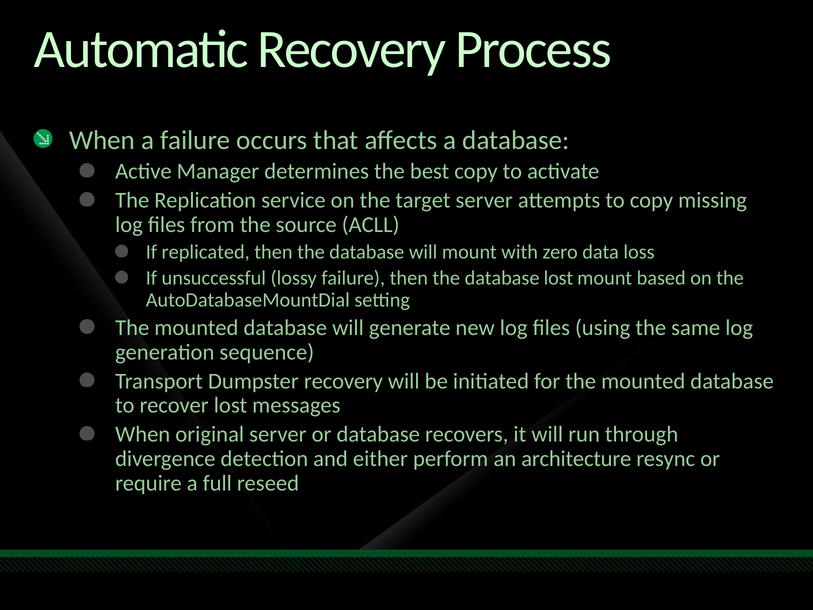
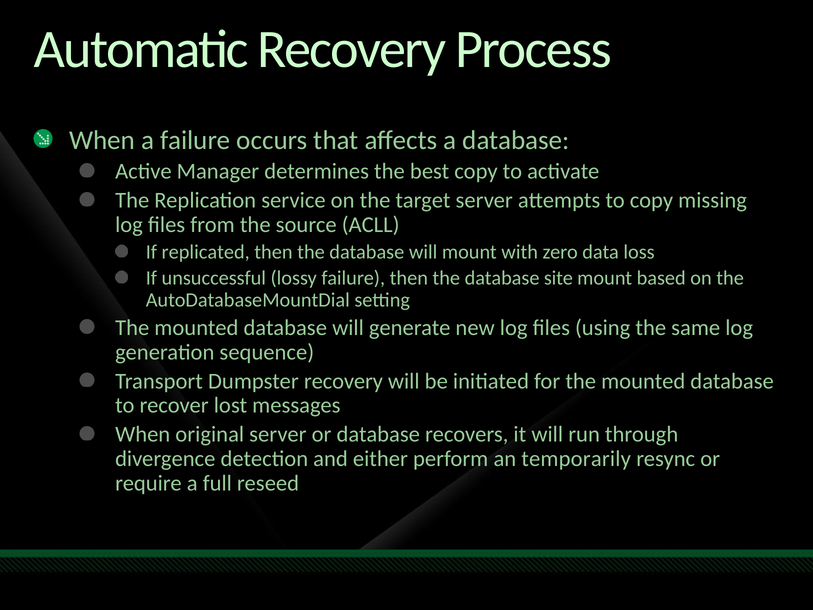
database lost: lost -> site (558, 278)
architecture: architecture -> temporarily (576, 459)
